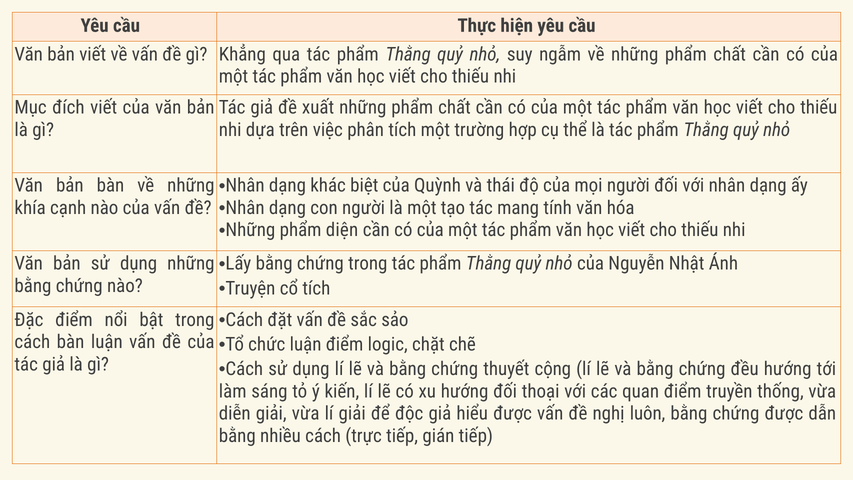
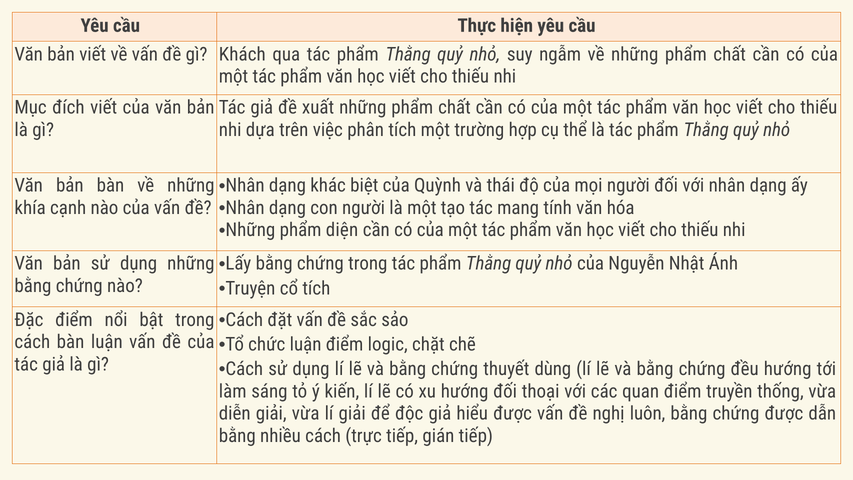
Khẳng: Khẳng -> Khách (242, 54)
cộng: cộng -> dùng (553, 369)
